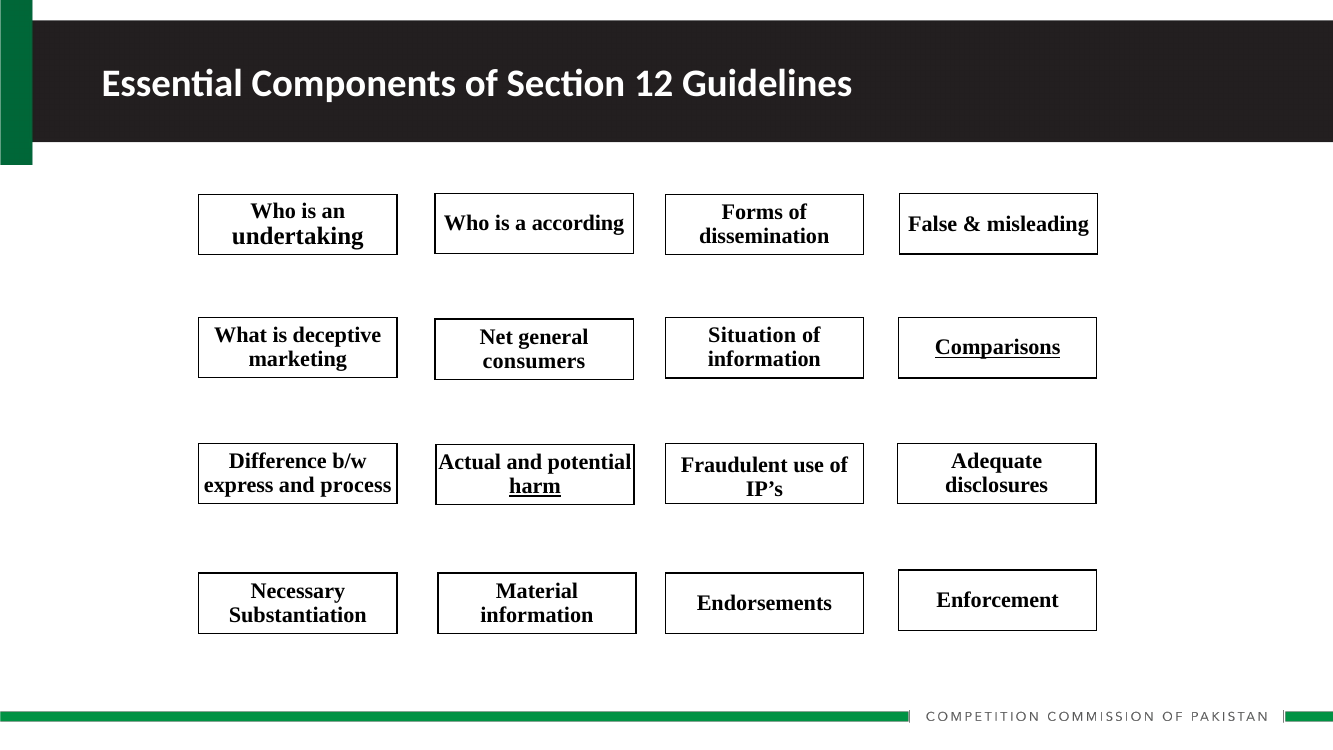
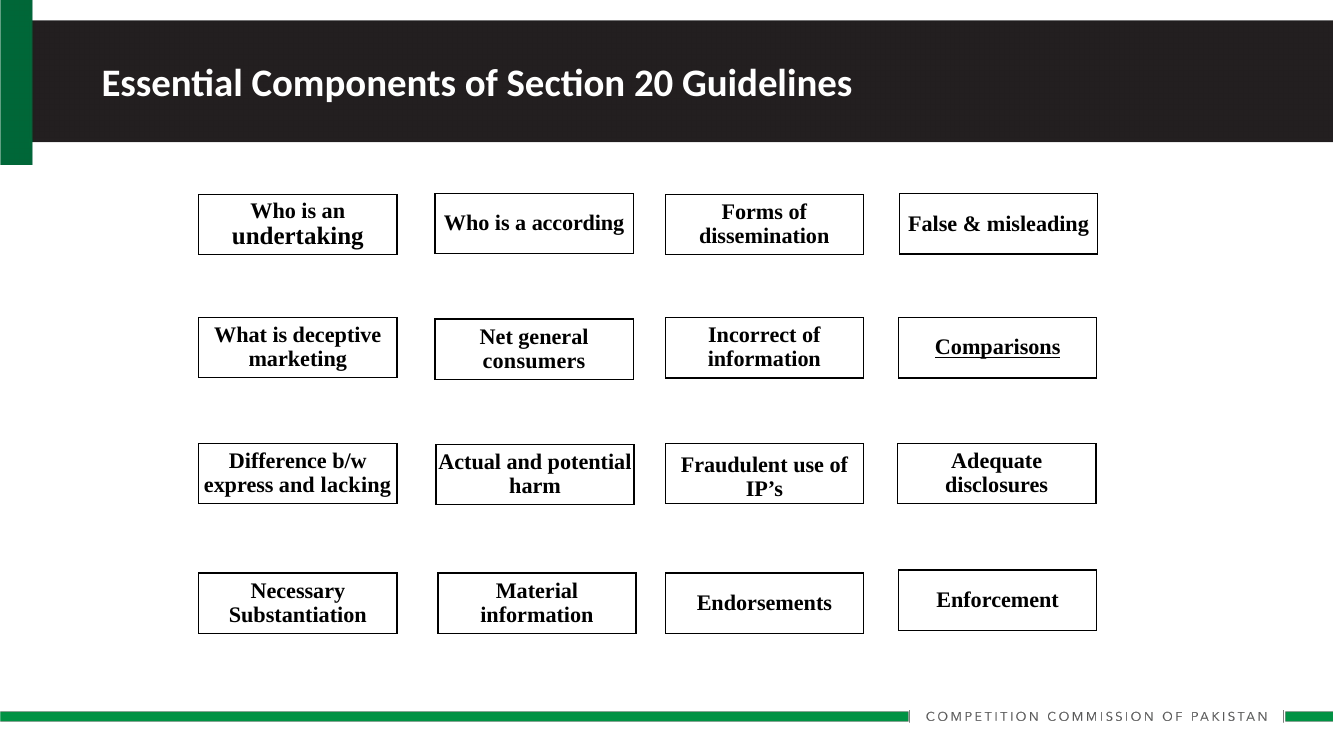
12: 12 -> 20 (654, 84)
Situation: Situation -> Incorrect (752, 336)
process: process -> lacking (356, 485)
harm underline: present -> none (535, 486)
